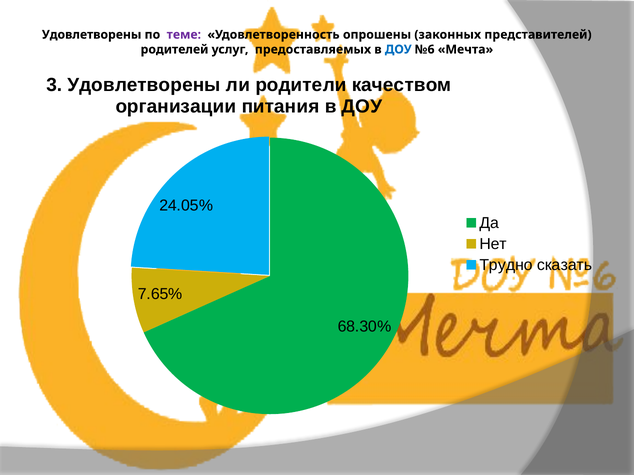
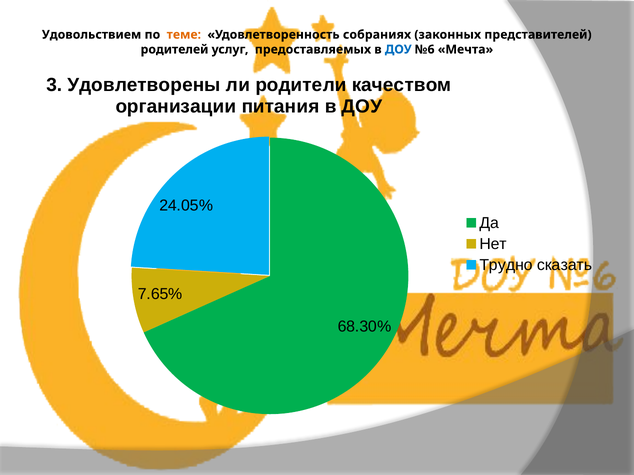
Удовлетворены: Удовлетворены -> Удовольствием (92, 35)
теме colour: purple -> orange (184, 35)
опрошены: опрошены -> собраниях (377, 35)
